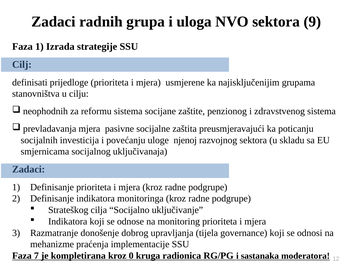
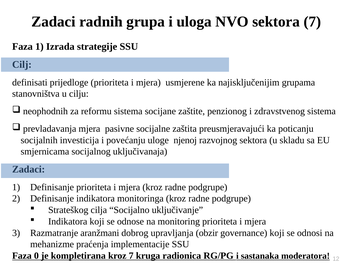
sektora 9: 9 -> 7 (312, 22)
donošenje: donošenje -> aranžmani (100, 233)
tijela: tijela -> obzir (207, 233)
7: 7 -> 0 (36, 256)
kroz 0: 0 -> 7 (131, 256)
